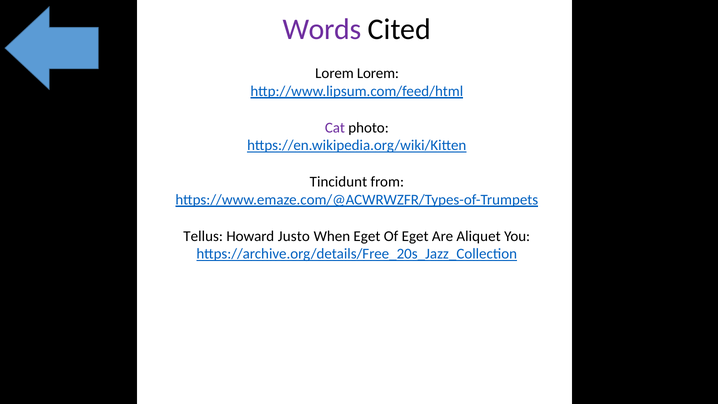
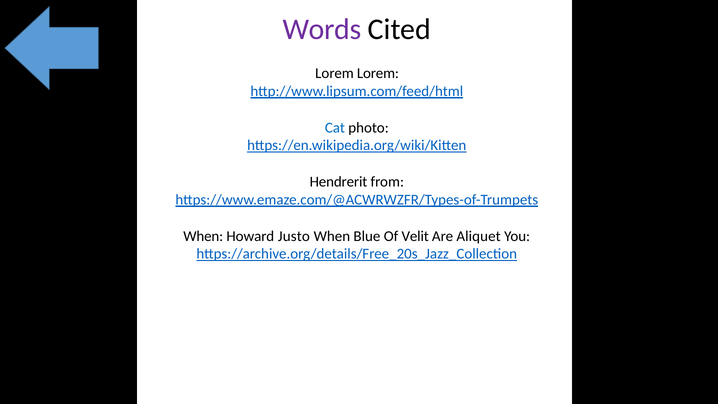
Cat colour: purple -> blue (335, 128)
Tincidunt: Tincidunt -> Hendrerit (339, 182)
Tellus: Tellus -> When (203, 236)
When Eget: Eget -> Blue (367, 236)
Of Eget: Eget -> Velit (415, 236)
